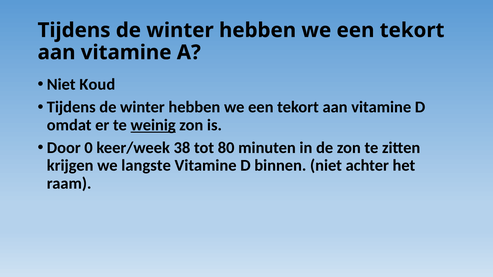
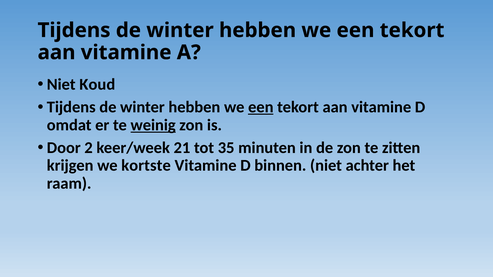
een underline: none -> present (261, 107)
0: 0 -> 2 (89, 148)
38: 38 -> 21 (182, 148)
80: 80 -> 35 (226, 148)
langste: langste -> kortste (146, 166)
